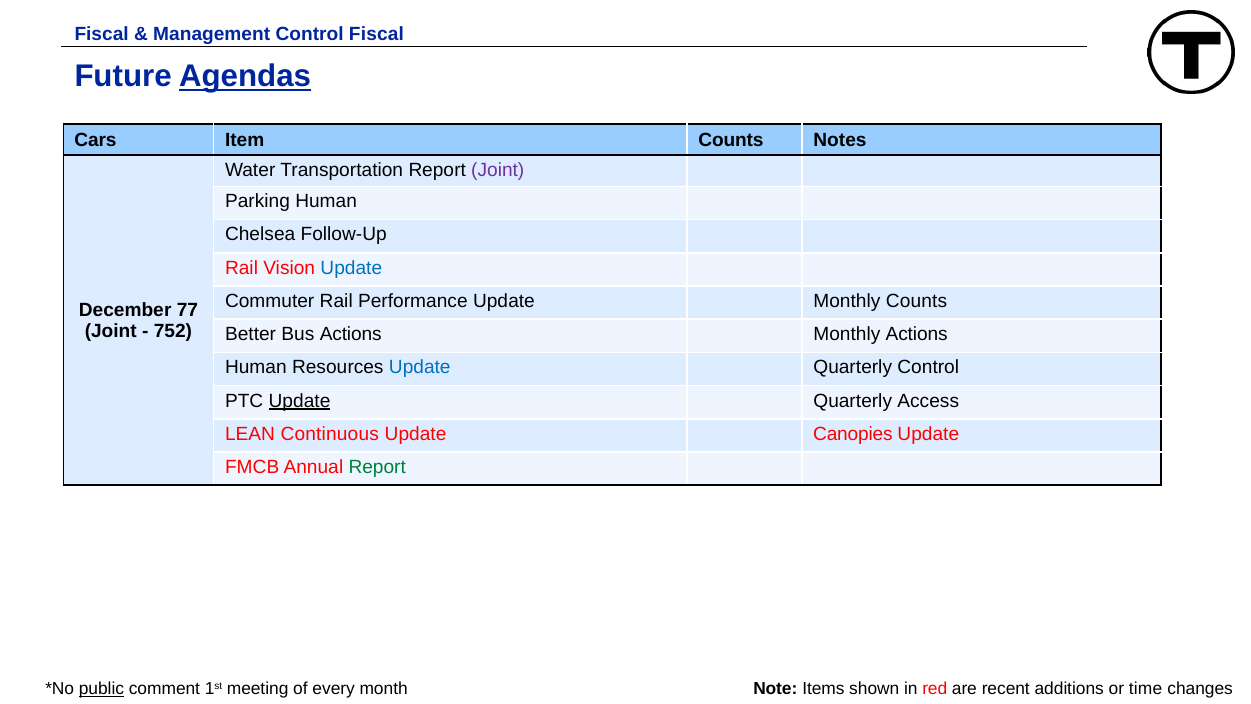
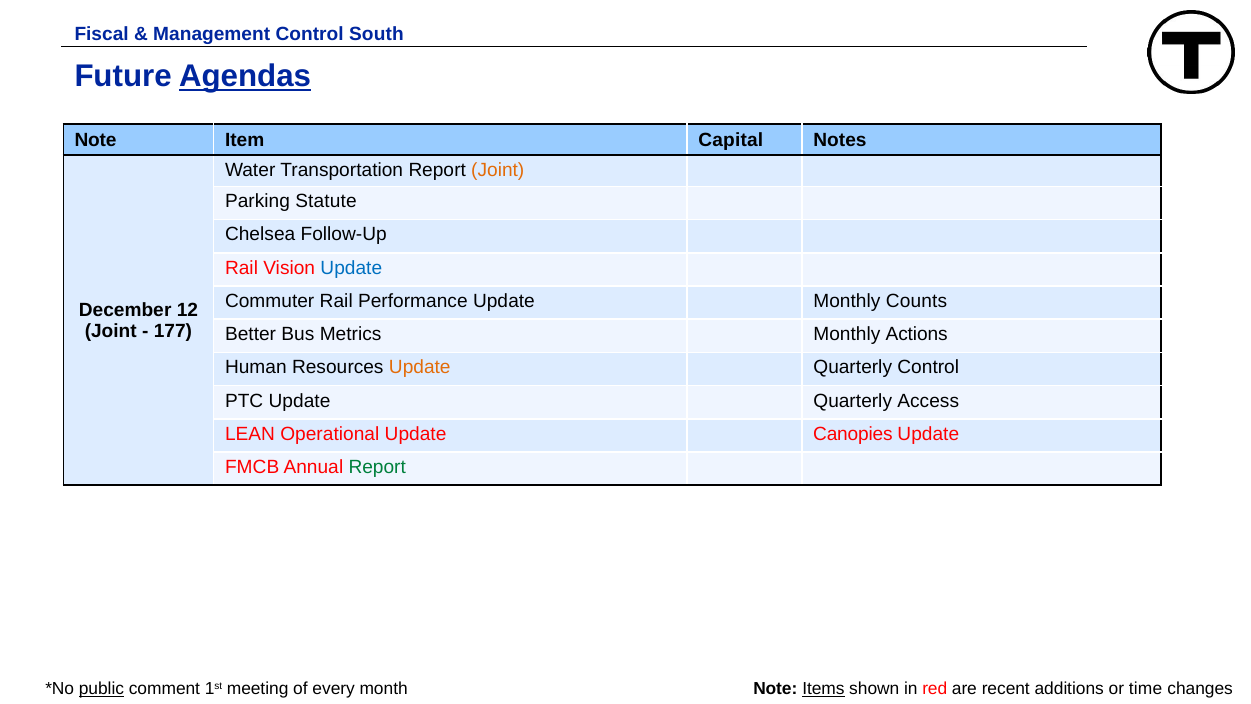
Control Fiscal: Fiscal -> South (376, 34)
Cars: Cars -> Note (95, 140)
Item Counts: Counts -> Capital (731, 140)
Joint colour: purple -> orange (498, 170)
Parking Human: Human -> Statute (326, 201)
77: 77 -> 12 (187, 310)
752: 752 -> 177 (173, 331)
Bus Actions: Actions -> Metrics (351, 334)
Update colour: blue -> orange (420, 367)
Update underline: present -> none (300, 401)
Continuous: Continuous -> Operational (330, 434)
Items underline: none -> present (823, 689)
